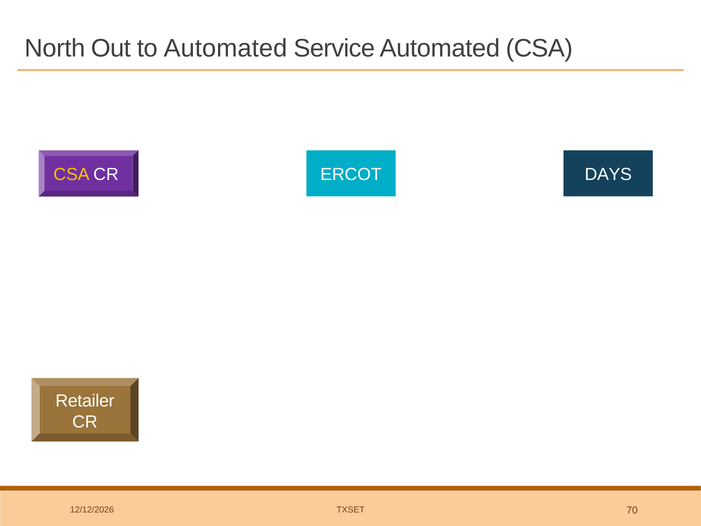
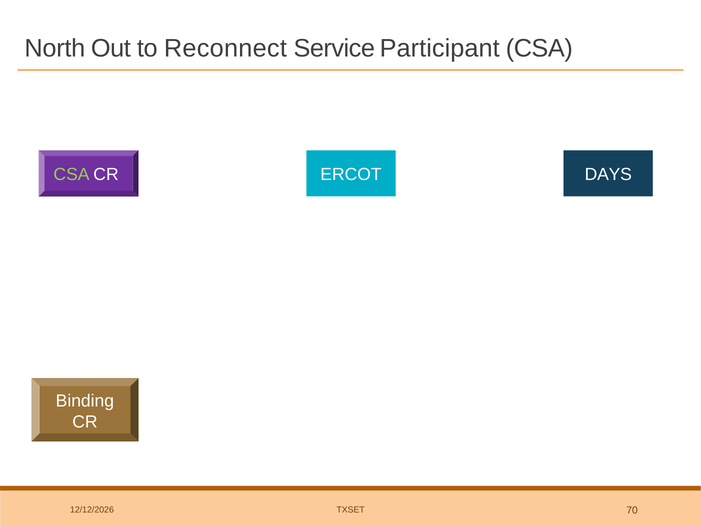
to Automated: Automated -> Reconnect (225, 49)
Service Automated: Automated -> Participant (440, 49)
CSA colour: yellow -> light green (71, 175)
Retailer: Retailer -> Binding (85, 401)
